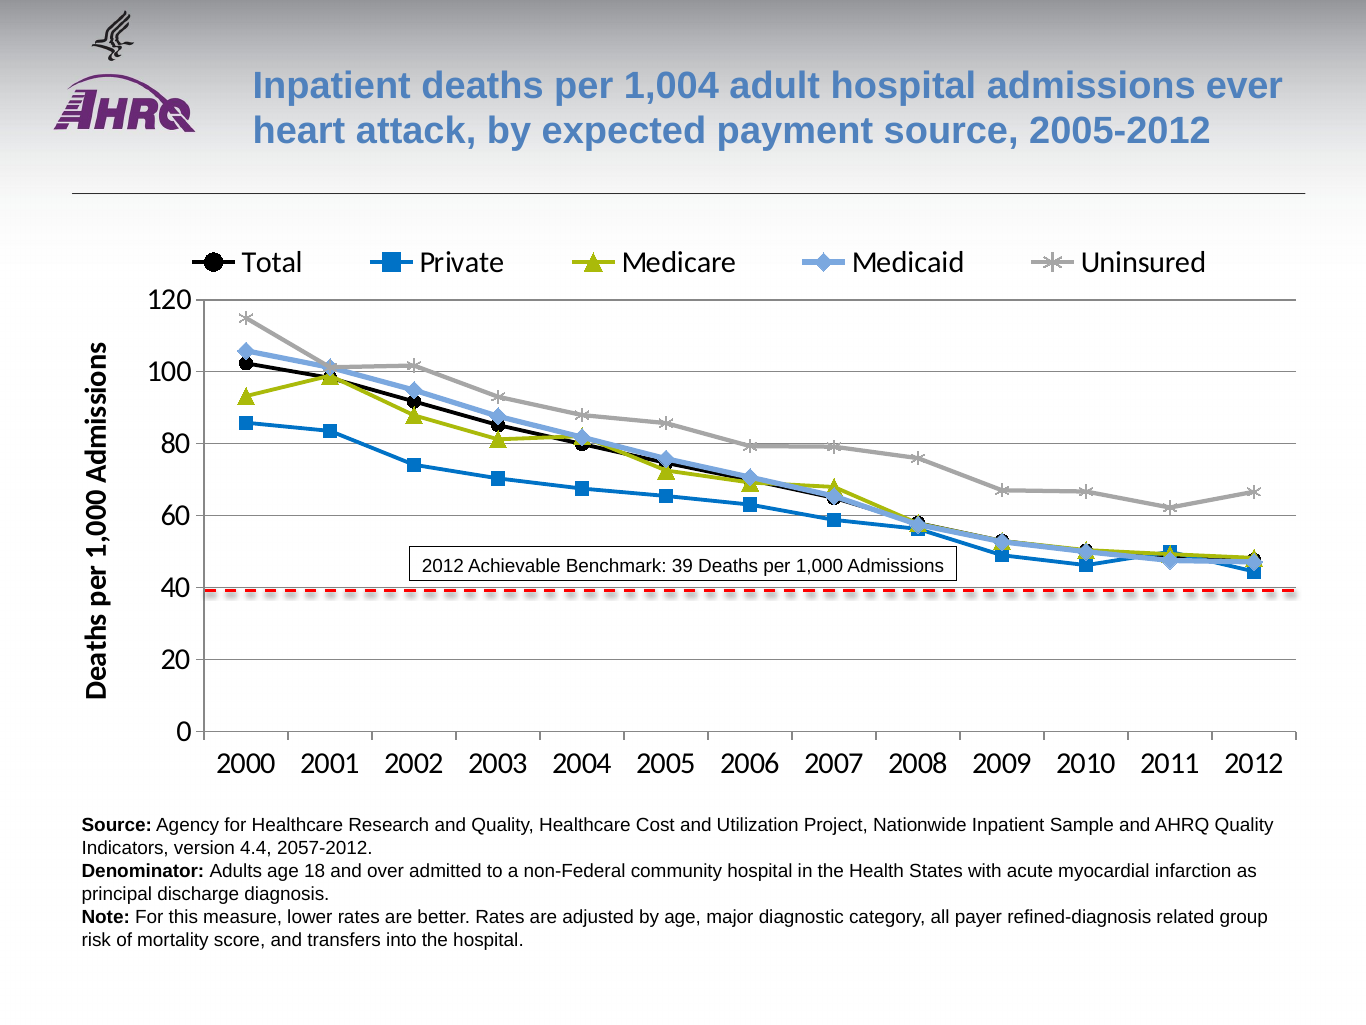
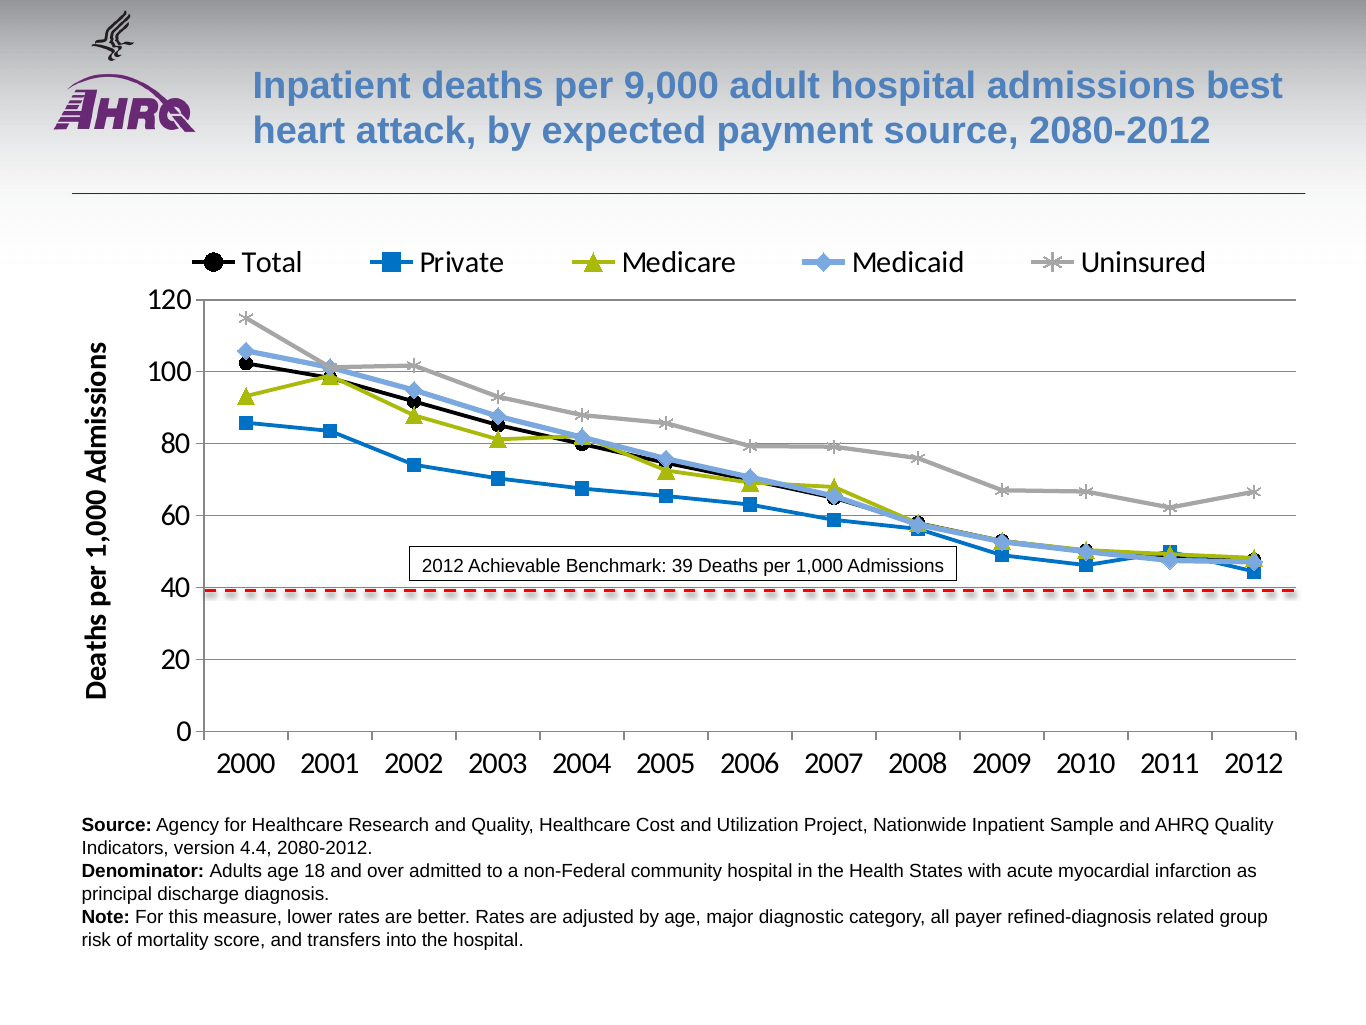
1,004: 1,004 -> 9,000 (671, 86)
ever: ever -> best (1244, 86)
source 2005-2012: 2005-2012 -> 2080-2012 (1120, 131)
4.4 2057-2012: 2057-2012 -> 2080-2012 (325, 848)
